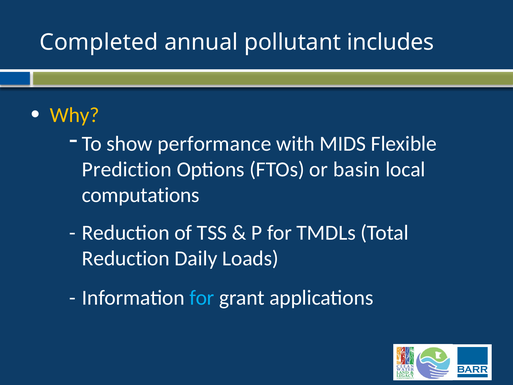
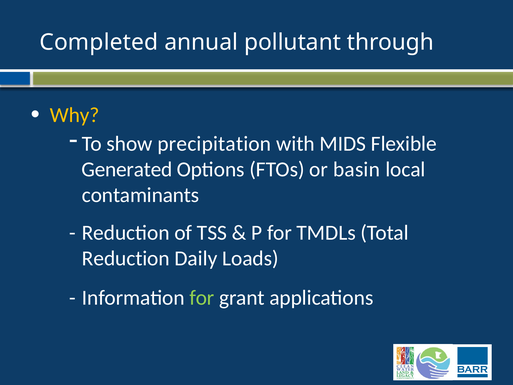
includes: includes -> through (390, 42)
performance: performance -> precipitation (214, 144)
Prediction: Prediction -> Generated (127, 169)
computations: computations -> contaminants (141, 195)
for colour: light blue -> light green (202, 298)
